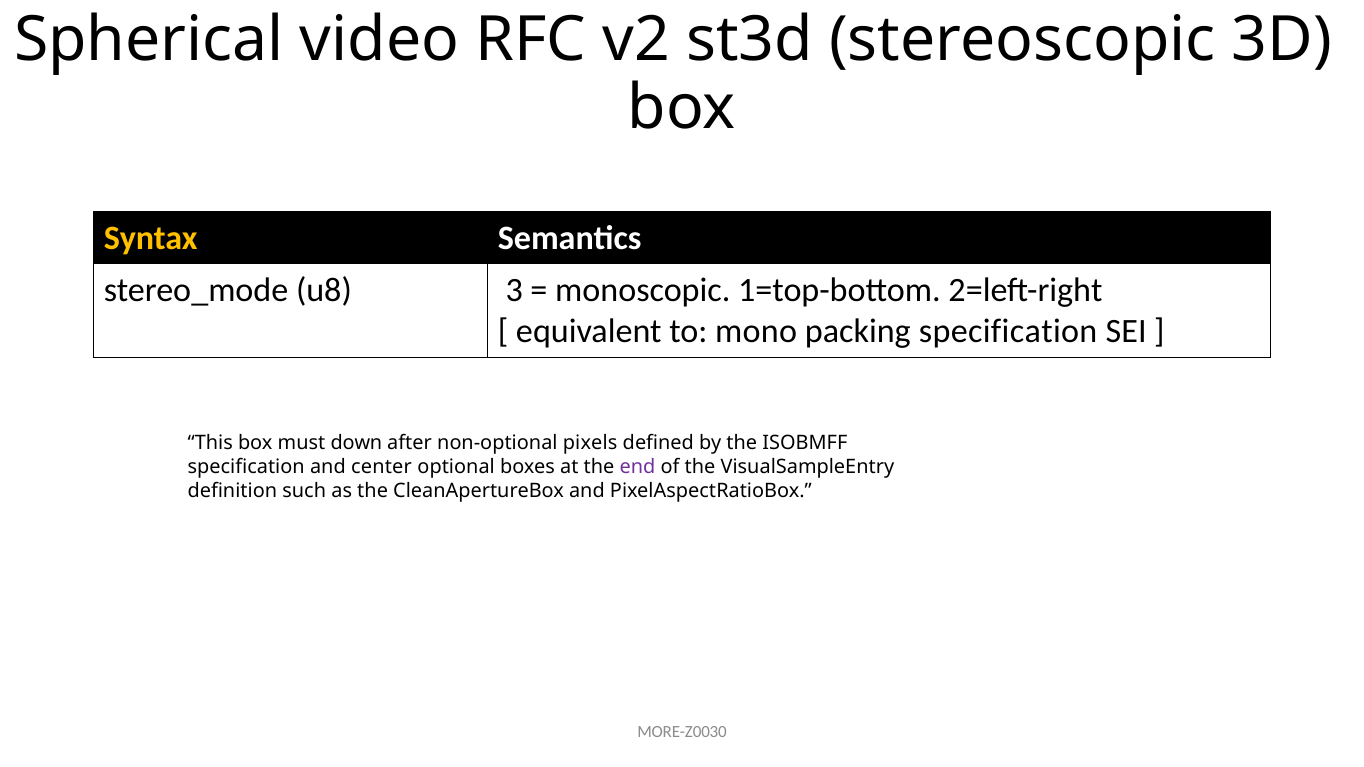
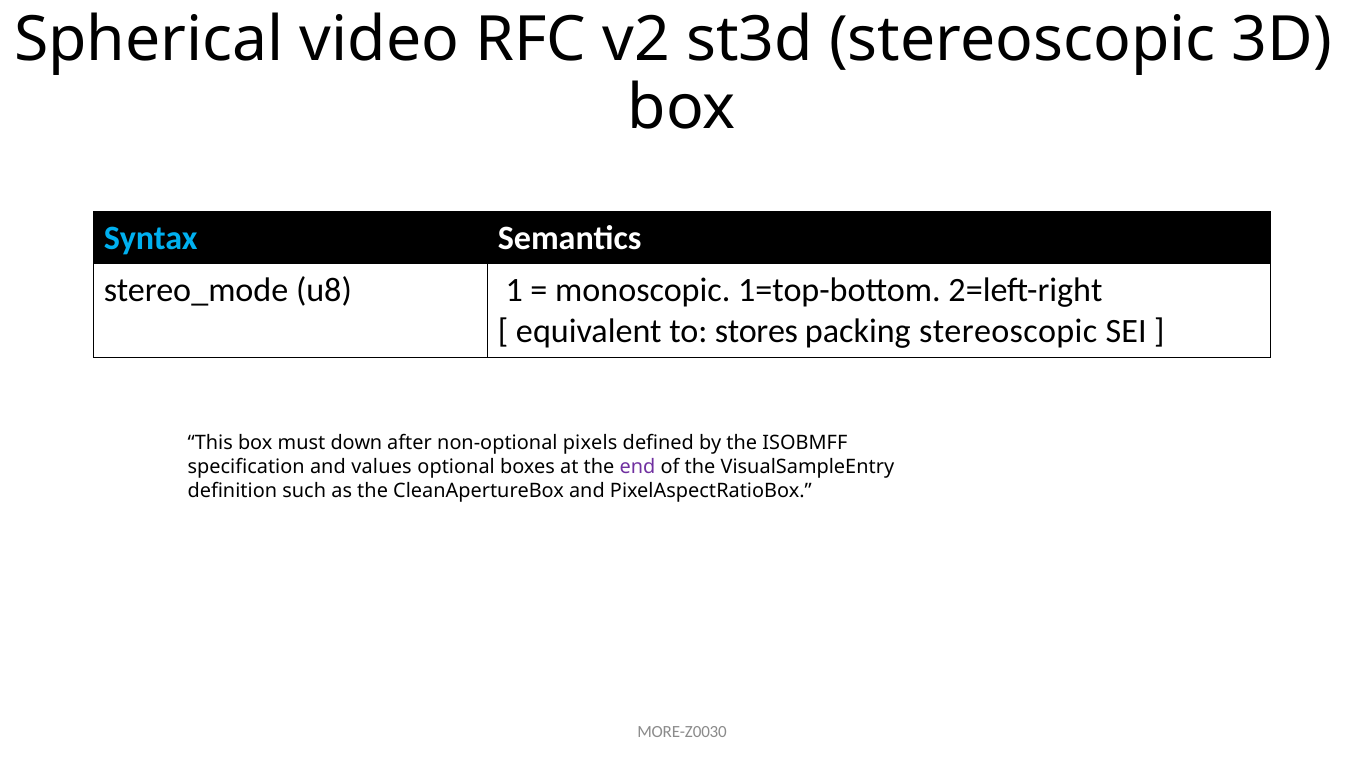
Syntax colour: yellow -> light blue (151, 238)
3: 3 -> 1 (514, 290)
mono: mono -> stores (756, 332)
packing specification: specification -> stereoscopic (1008, 332)
center: center -> values (382, 467)
